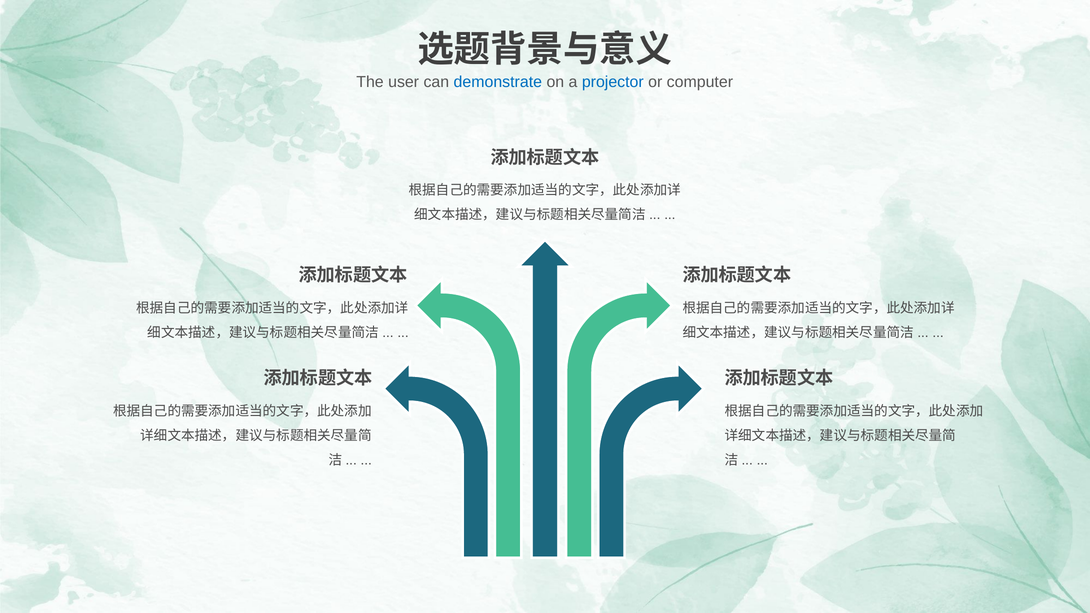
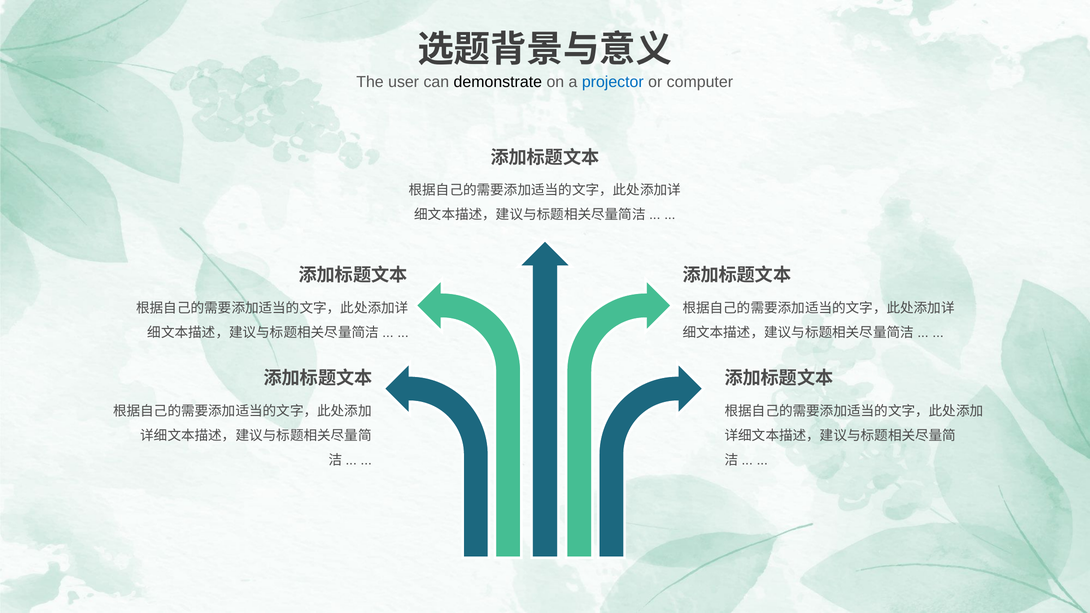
demonstrate colour: blue -> black (498, 82)
